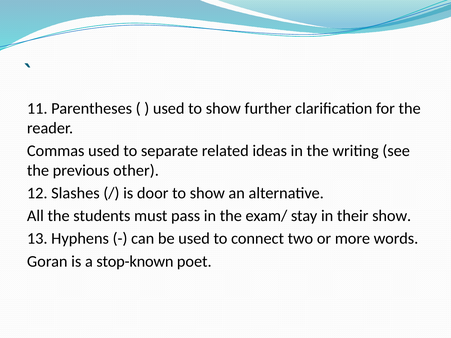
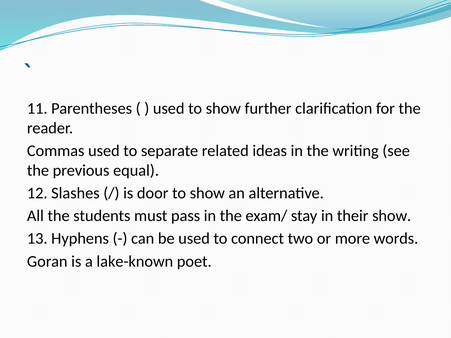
other: other -> equal (136, 170)
stop-known: stop-known -> lake-known (135, 262)
